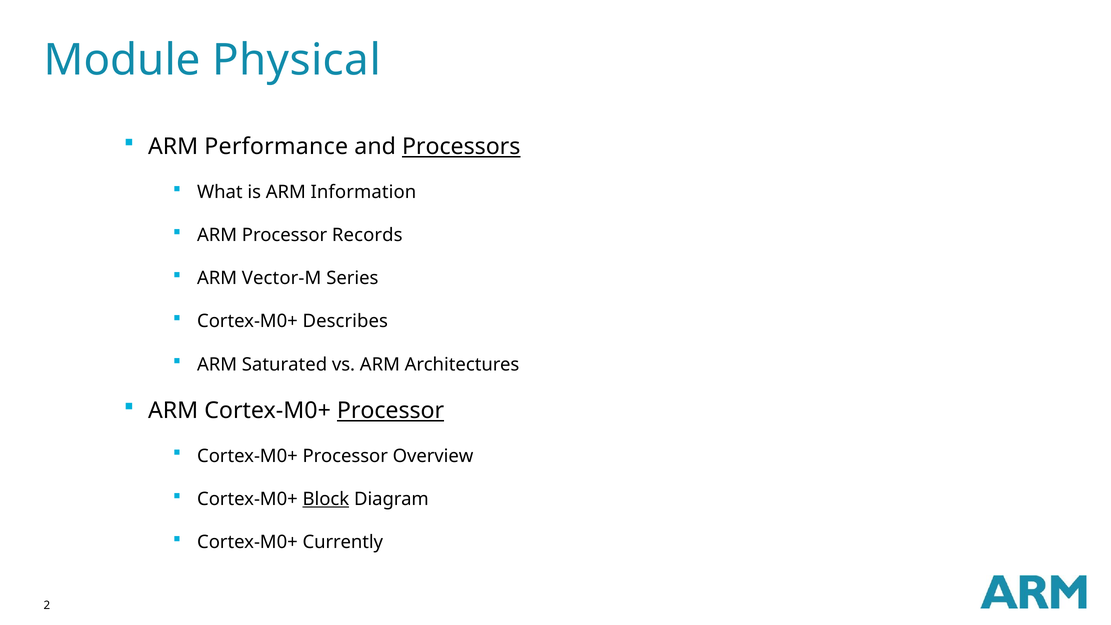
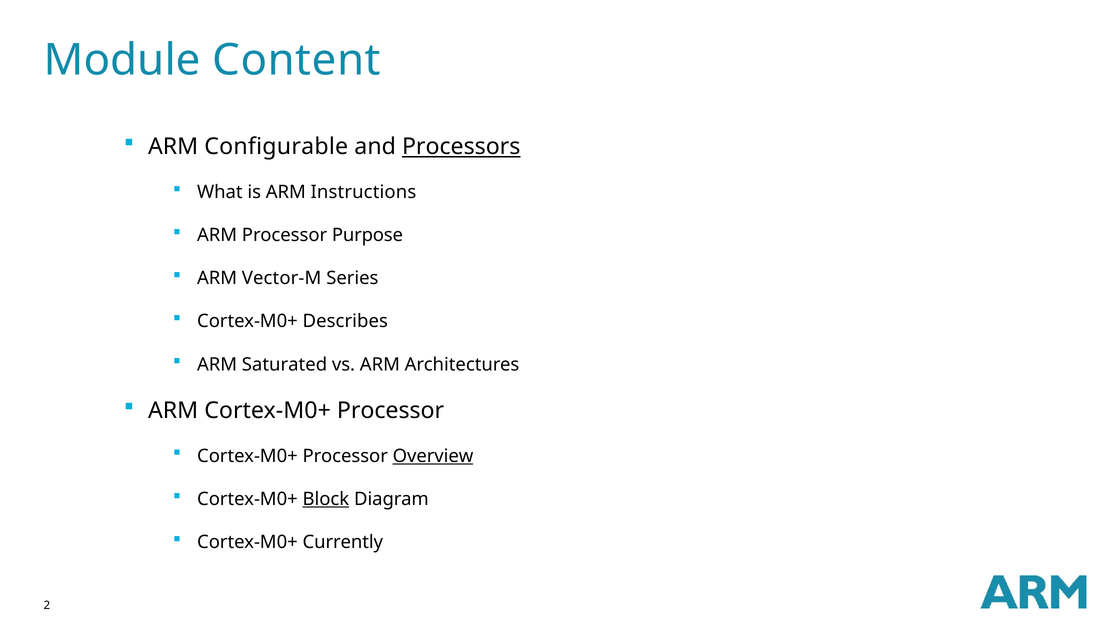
Physical: Physical -> Content (296, 60)
Performance: Performance -> Configurable (276, 147)
Information: Information -> Instructions (363, 192)
Records: Records -> Purpose (367, 235)
Processor underline: present -> none (391, 411)
Overview underline: none -> present (433, 456)
